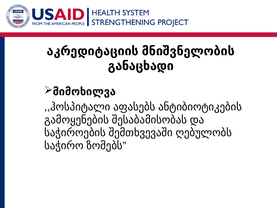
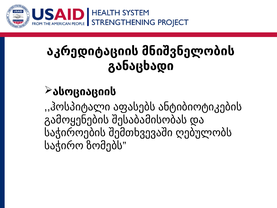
მიმოხილვა: მიმოხილვა -> ასოციაციის (84, 92)
